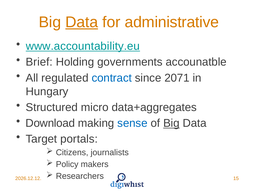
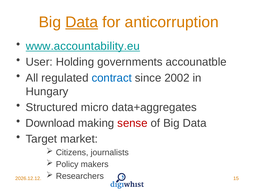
administrative: administrative -> anticorruption (172, 22)
Brief: Brief -> User (39, 62)
2071: 2071 -> 2002 (177, 78)
sense colour: blue -> red (132, 123)
Big underline: present -> none (171, 123)
portals: portals -> market (79, 139)
